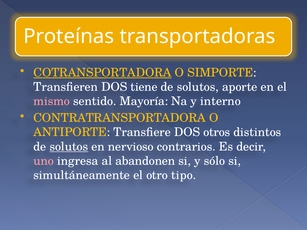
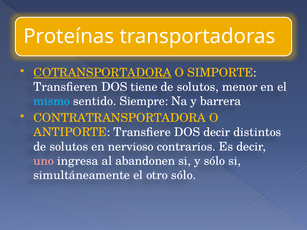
aporte: aporte -> menor (240, 87)
mismo colour: pink -> light blue (52, 101)
Mayoría: Mayoría -> Siempre (144, 101)
interno: interno -> barrera (221, 101)
DOS otros: otros -> decir (217, 132)
solutos underline: present -> none (69, 147)
otro tipo: tipo -> sólo (184, 175)
